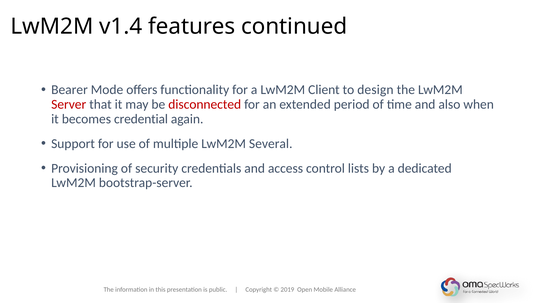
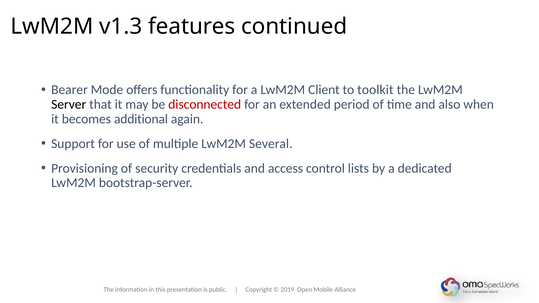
v1.4: v1.4 -> v1.3 (121, 26)
design: design -> toolkit (375, 90)
Server colour: red -> black (69, 104)
credential: credential -> additional (141, 119)
